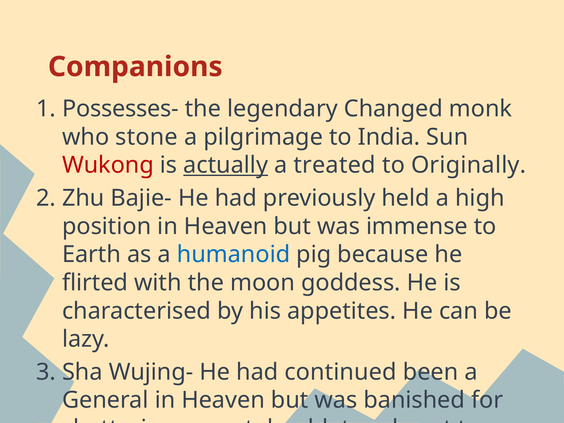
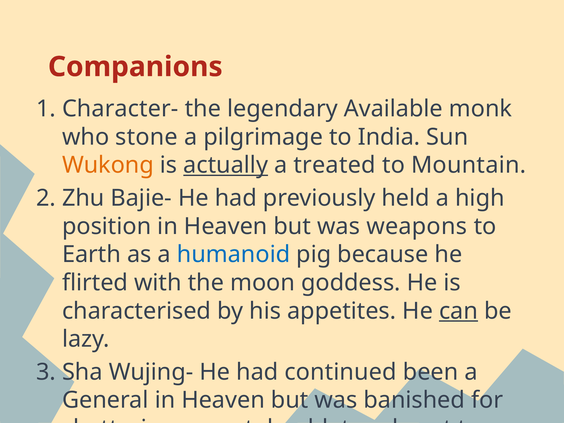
Possesses-: Possesses- -> Character- (120, 109)
Changed: Changed -> Available (393, 109)
Wukong colour: red -> orange (108, 165)
Originally: Originally -> Mountain (469, 165)
immense: immense -> weapons (417, 226)
can underline: none -> present (458, 311)
